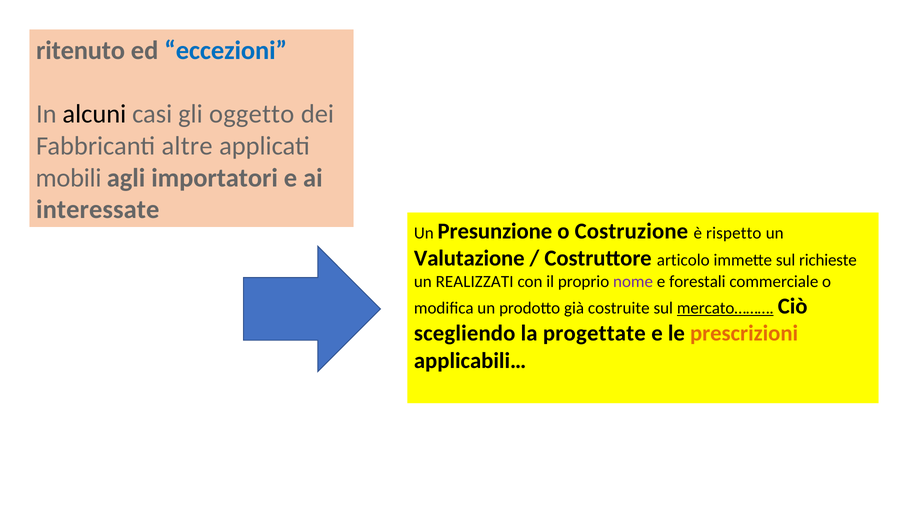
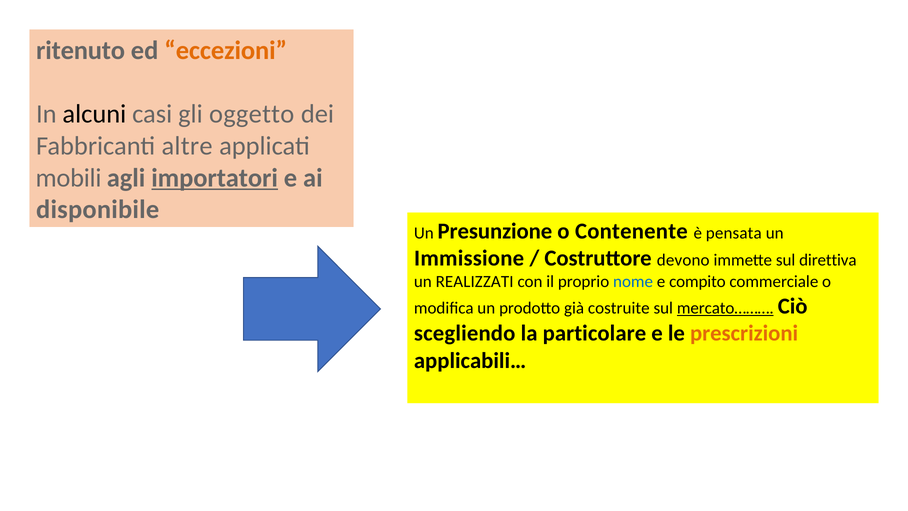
eccezioni colour: blue -> orange (226, 50)
importatori underline: none -> present (215, 178)
interessate: interessate -> disponibile (98, 209)
Costruzione: Costruzione -> Contenente (631, 231)
rispetto: rispetto -> pensata (734, 233)
Valutazione: Valutazione -> Immissione (469, 258)
articolo: articolo -> devono (683, 260)
richieste: richieste -> direttiva (828, 260)
nome colour: purple -> blue (633, 282)
forestali: forestali -> compito (697, 282)
progettate: progettate -> particolare (594, 333)
